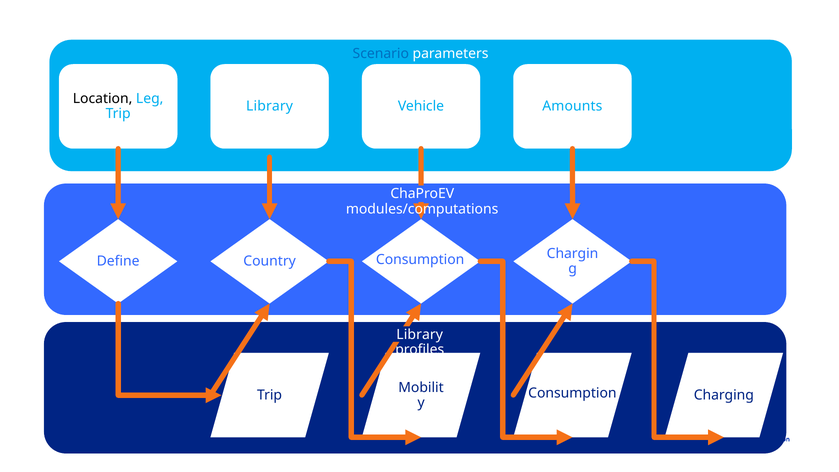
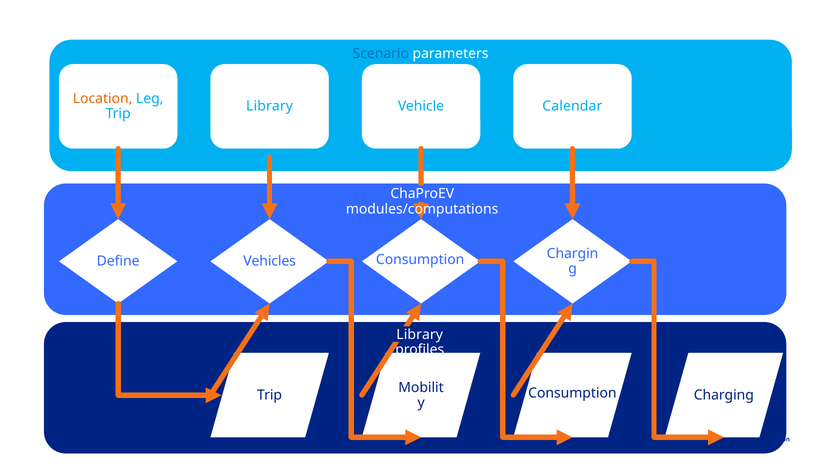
Location colour: black -> orange (103, 99)
Amounts: Amounts -> Calendar (572, 106)
Country: Country -> Vehicles (270, 261)
